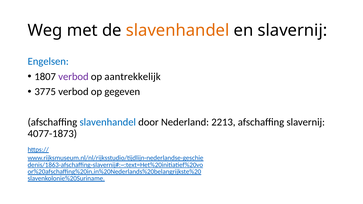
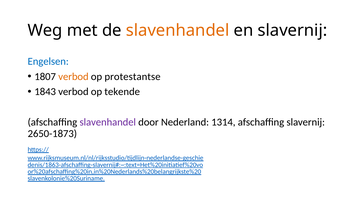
verbod colour: purple -> orange (73, 77)
aantrekkelijk: aantrekkelijk -> protestantse (133, 77)
3775: 3775 -> 1843 (45, 92)
gegeven: gegeven -> tekende (122, 92)
slavenhandel colour: blue -> purple (108, 122)
2213: 2213 -> 1314 (223, 122)
4077-1873: 4077-1873 -> 2650-1873 (52, 134)
